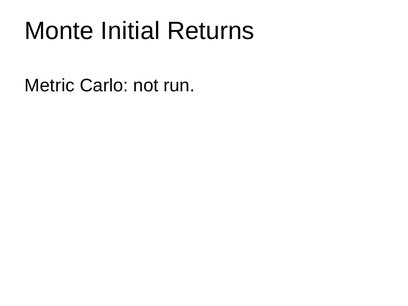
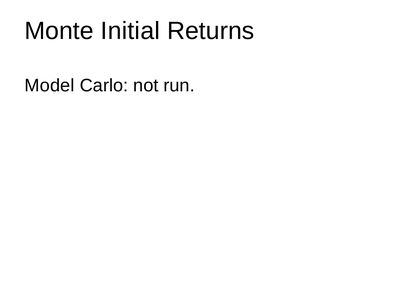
Metric: Metric -> Model (50, 86)
